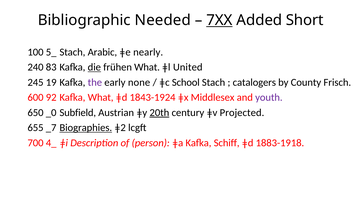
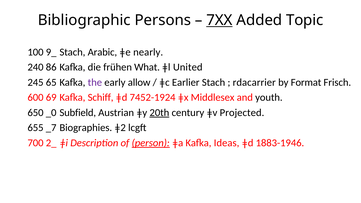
Needed: Needed -> Persons (163, 20)
Short: Short -> Topic (305, 20)
5_: 5_ -> 9_ (51, 52)
83: 83 -> 86 (51, 67)
die underline: present -> none (94, 67)
19: 19 -> 65 (51, 82)
none: none -> allow (139, 82)
School: School -> Earlier (186, 82)
catalogers: catalogers -> rdacarrier (254, 82)
County: County -> Format (306, 82)
92: 92 -> 69 (51, 98)
Kafka What: What -> Schiff (101, 98)
1843-1924: 1843-1924 -> 7452-1924 (153, 98)
youth colour: purple -> black (269, 98)
Biographies underline: present -> none (86, 128)
4_: 4_ -> 2_ (51, 143)
person underline: none -> present (151, 143)
Schiff: Schiff -> Ideas (227, 143)
1883-1918: 1883-1918 -> 1883-1946 (280, 143)
